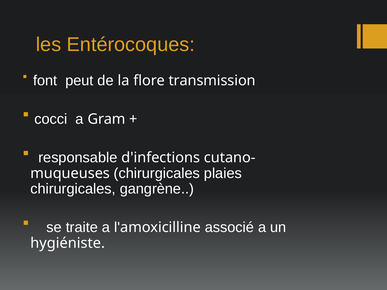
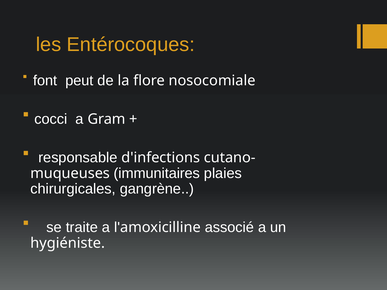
transmission: transmission -> nosocomiale (212, 81)
chirurgicales: chirurgicales -> immunitaires (157, 173)
